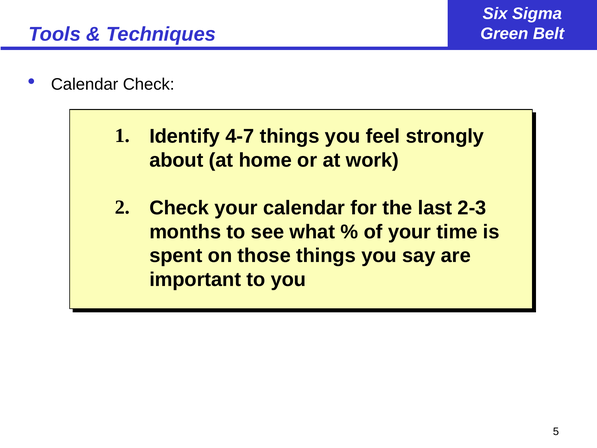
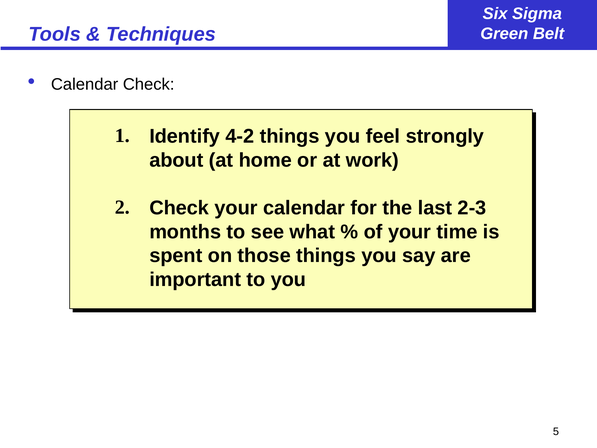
4-7: 4-7 -> 4-2 (240, 136)
